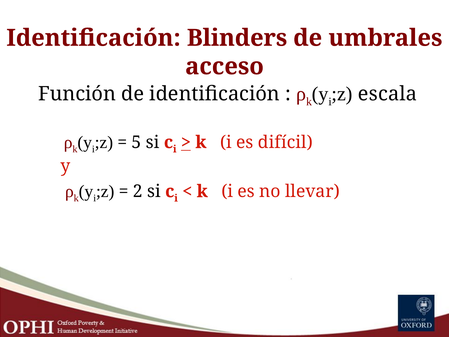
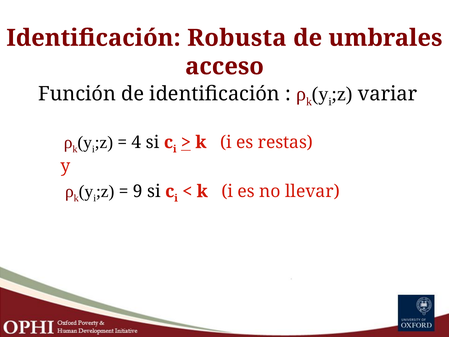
Blinders: Blinders -> Robusta (237, 38)
escala: escala -> variar (388, 94)
5: 5 -> 4 (137, 142)
difícil: difícil -> restas (285, 142)
2: 2 -> 9 (138, 191)
